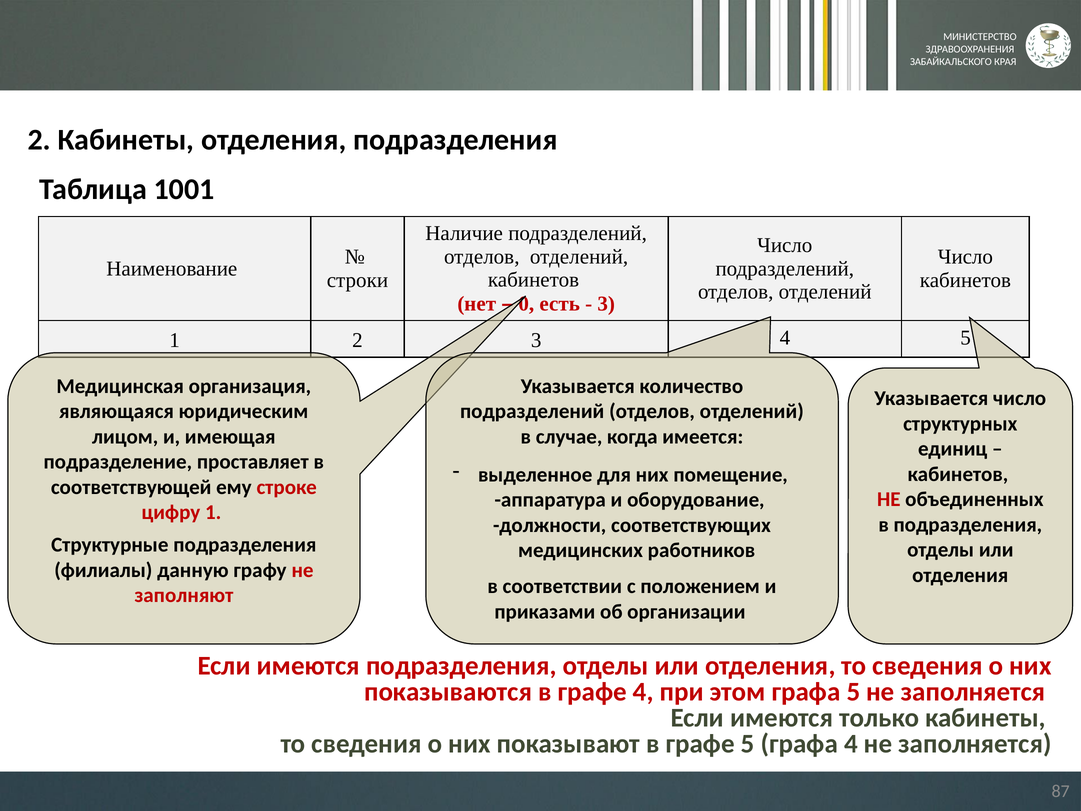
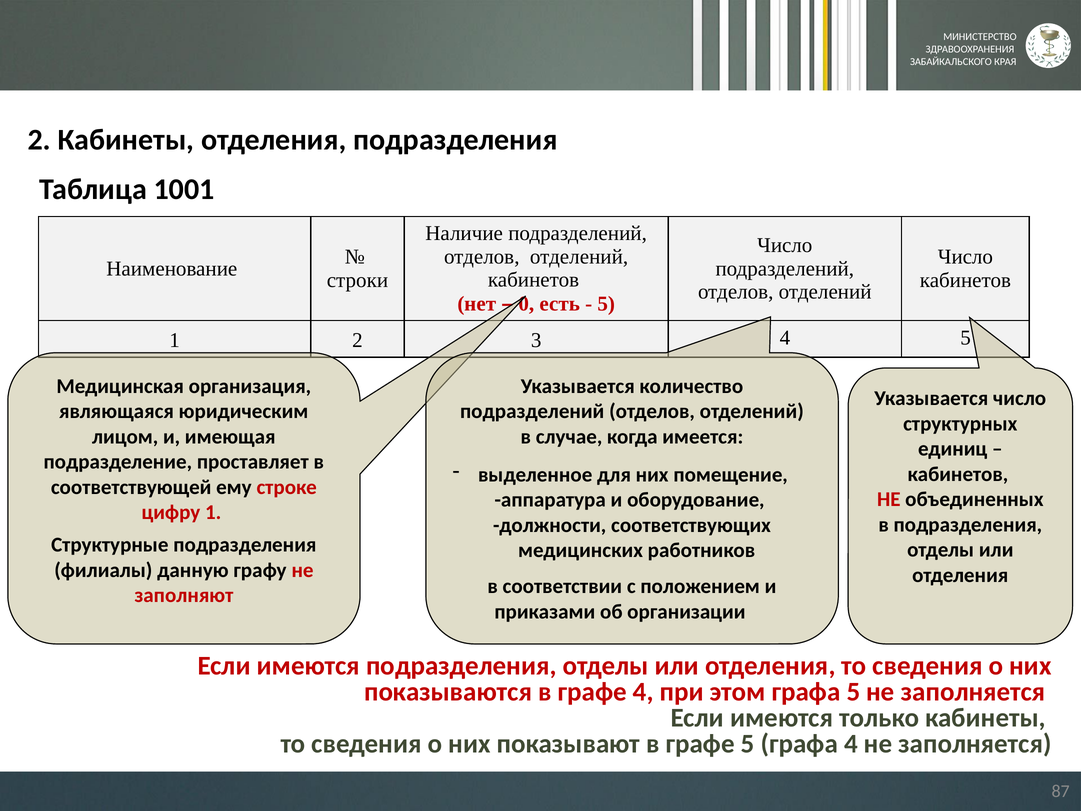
3: 3 -> 5 (606, 304)
